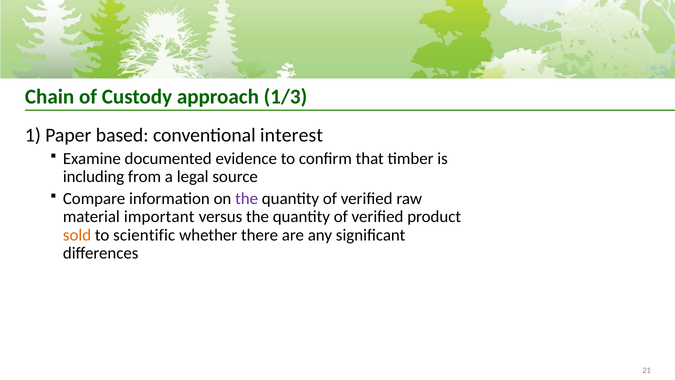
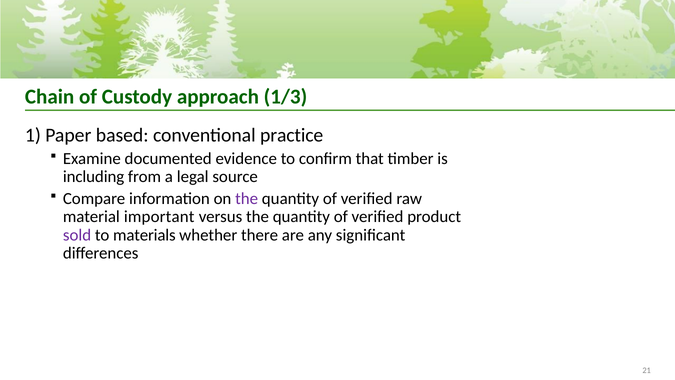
interest: interest -> practice (292, 135)
sold colour: orange -> purple (77, 235)
scientific: scientific -> materials (144, 235)
